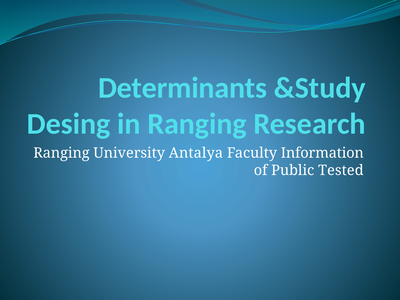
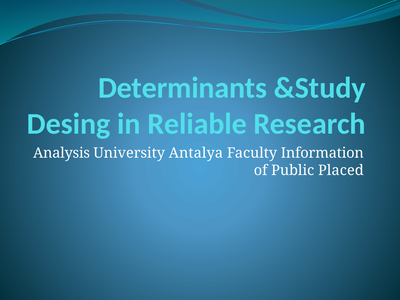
in Ranging: Ranging -> Reliable (197, 124)
Ranging: Ranging -> Analysis (62, 153)
Tested: Tested -> Placed (341, 170)
